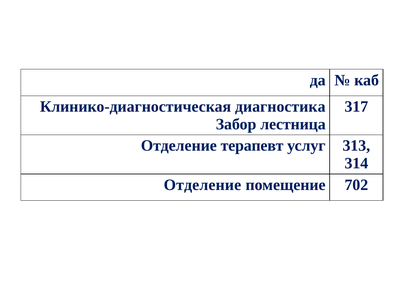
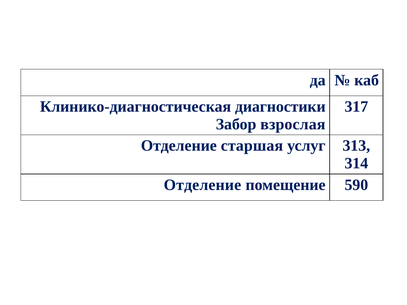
диагностика: диагностика -> диагностики (280, 107)
лестница: лестница -> взрослая (293, 124)
терапевт: терапевт -> старшая (252, 146)
702: 702 -> 590 (356, 185)
